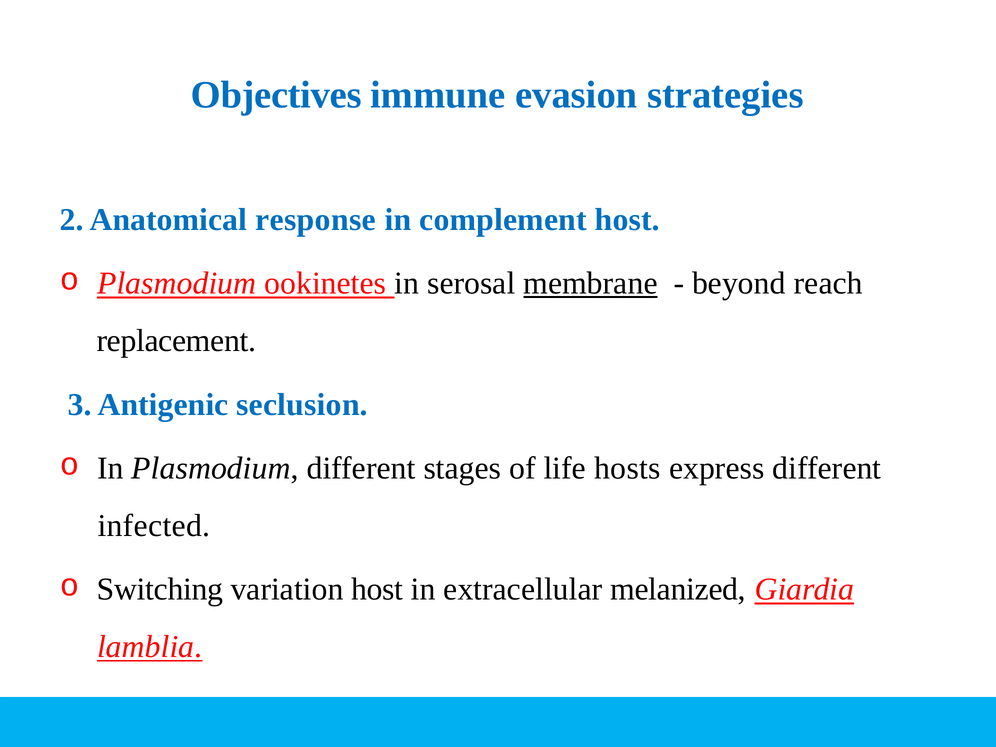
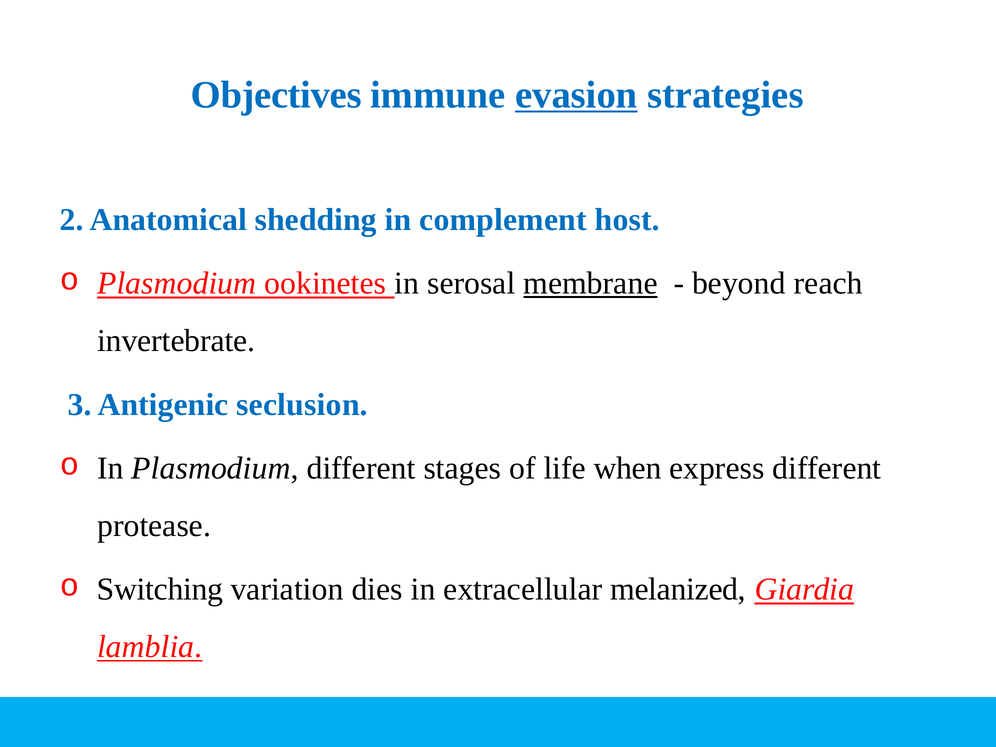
evasion underline: none -> present (576, 95)
response: response -> shedding (316, 220)
replacement: replacement -> invertebrate (176, 341)
hosts: hosts -> when (628, 468)
infected: infected -> protease (154, 526)
variation host: host -> dies (377, 589)
